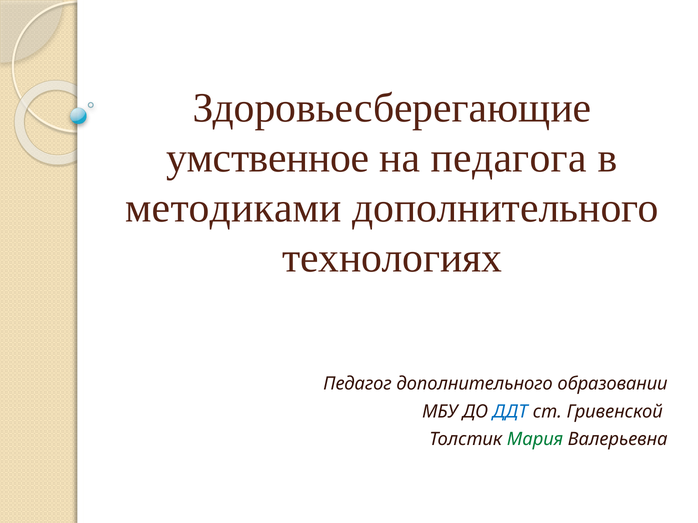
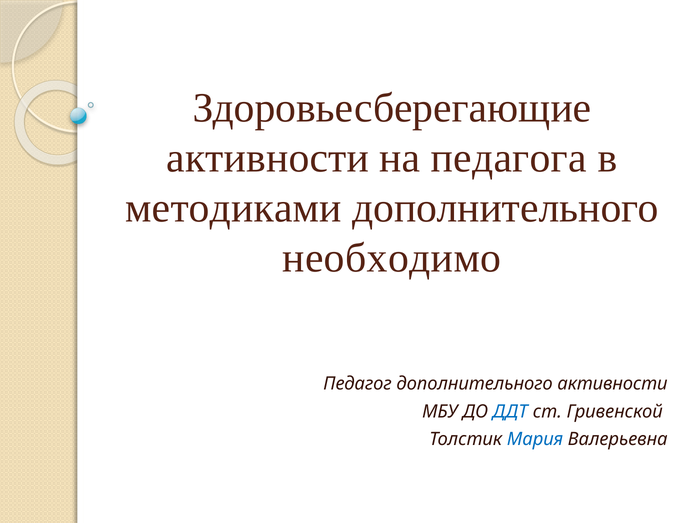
умственное: умственное -> активности (268, 158)
технологиях: технологиях -> необходимо (392, 258)
дополнительного образовании: образовании -> активности (613, 384)
Мария colour: green -> blue (535, 440)
